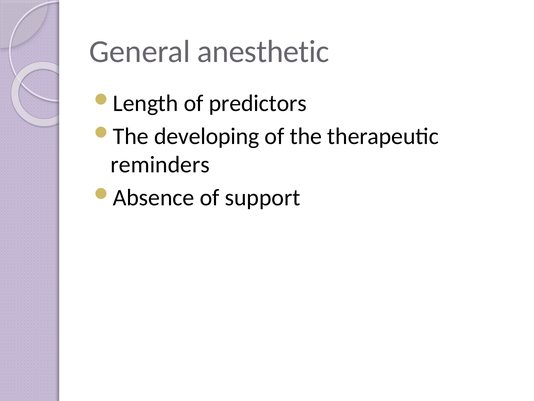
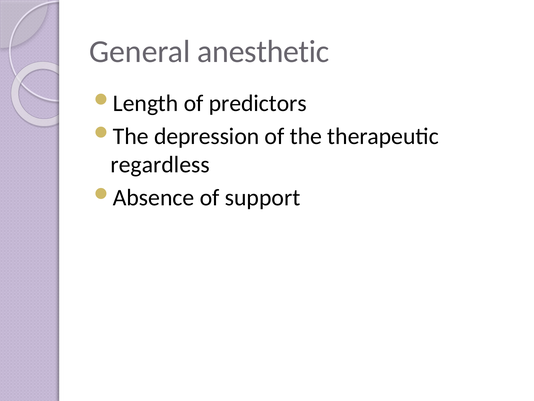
developing: developing -> depression (207, 136)
reminders: reminders -> regardless (160, 165)
